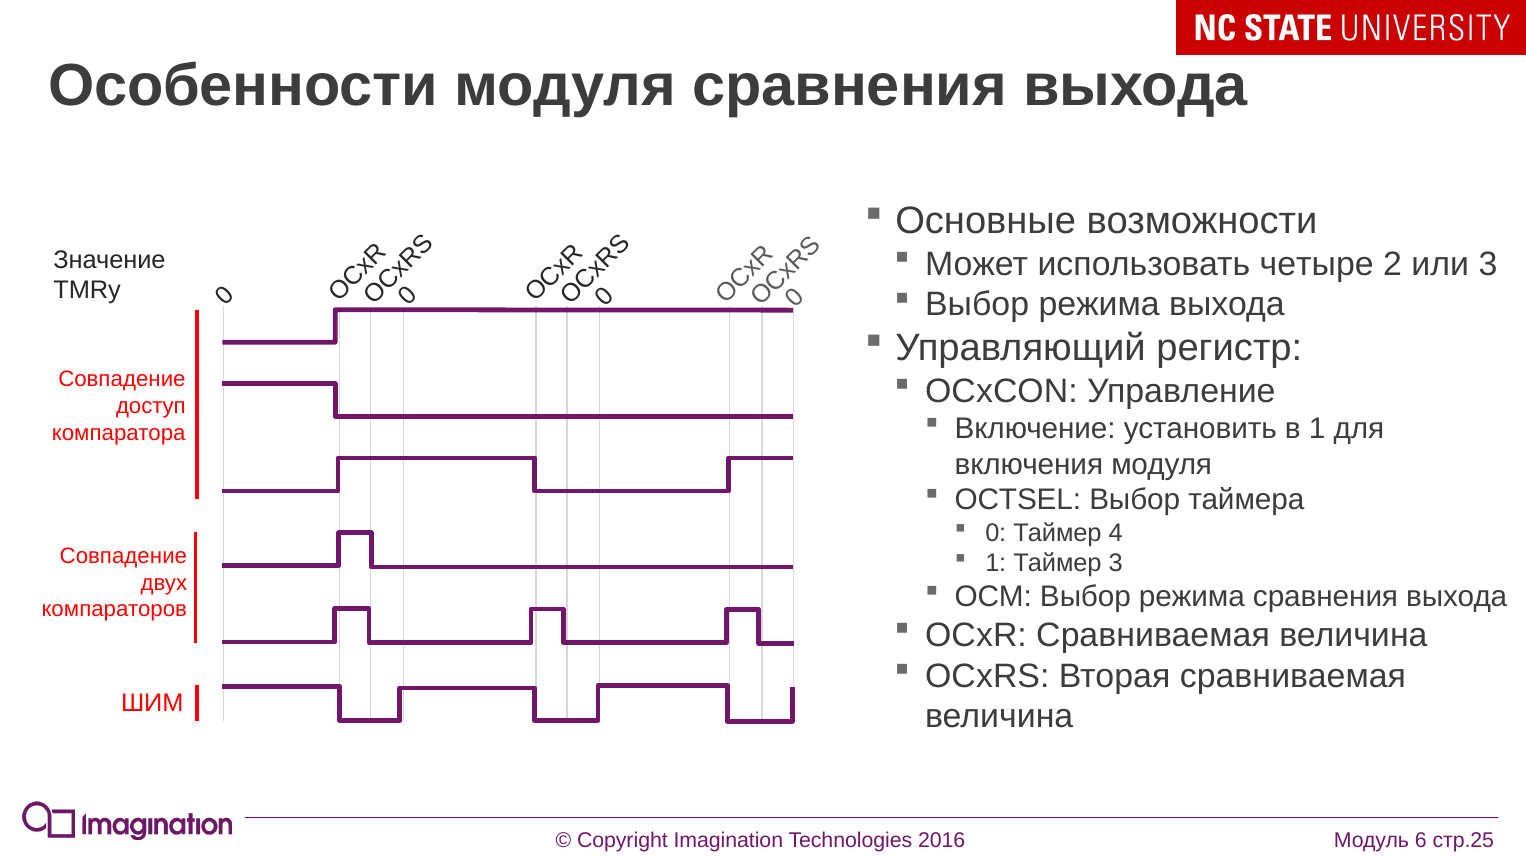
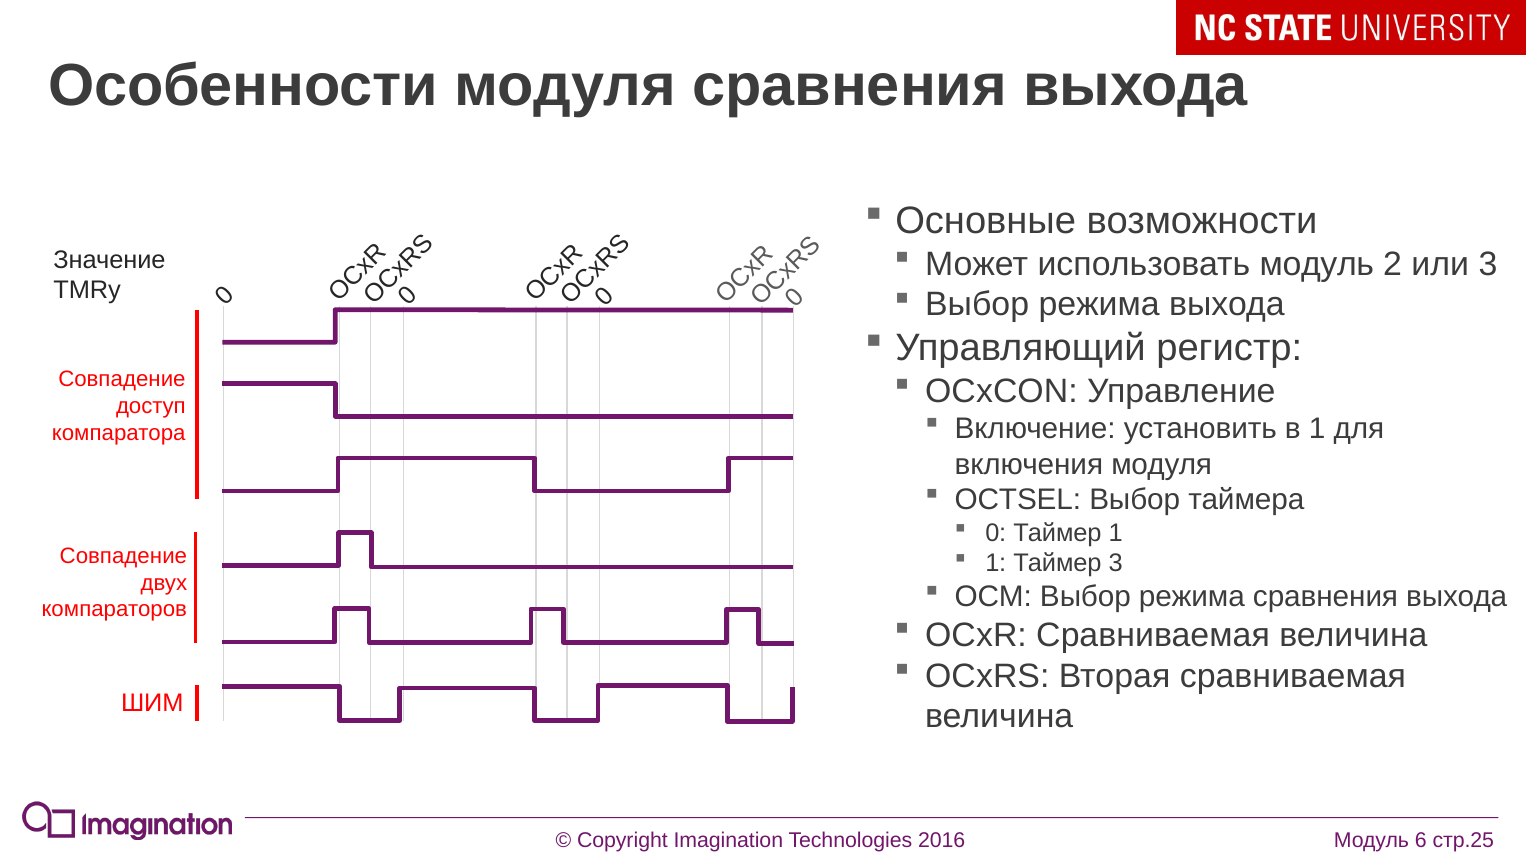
использовать четыре: четыре -> модуль (1317, 264)
Таймер 4: 4 -> 1 (1116, 533)
